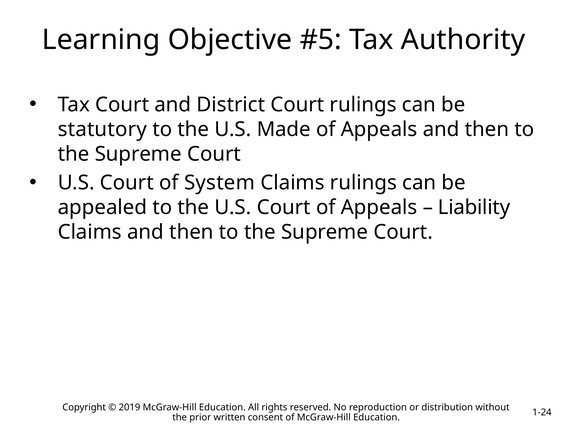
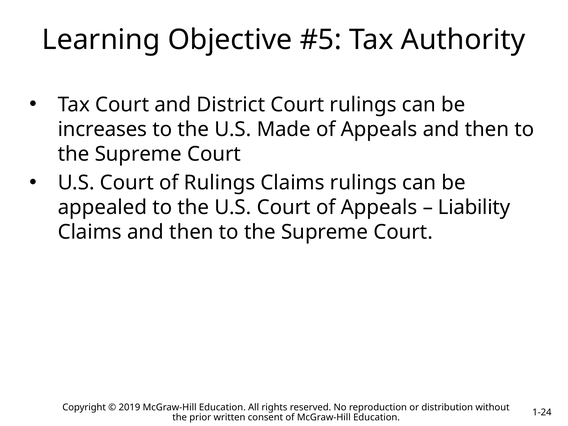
statutory: statutory -> increases (102, 129)
of System: System -> Rulings (220, 183)
